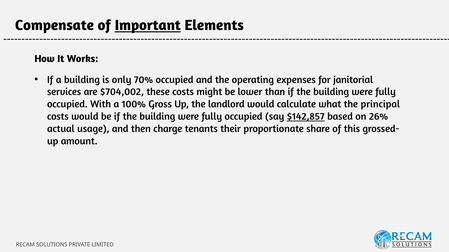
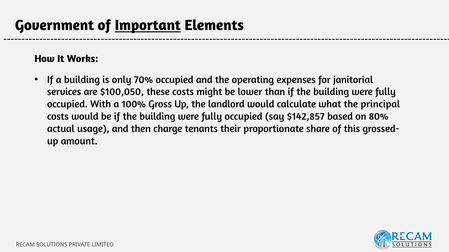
Compensate: Compensate -> Government (54, 25)
$704,002: $704,002 -> $100,050 (122, 92)
$142,857 underline: present -> none (306, 117)
26%: 26% -> 80% (379, 117)
